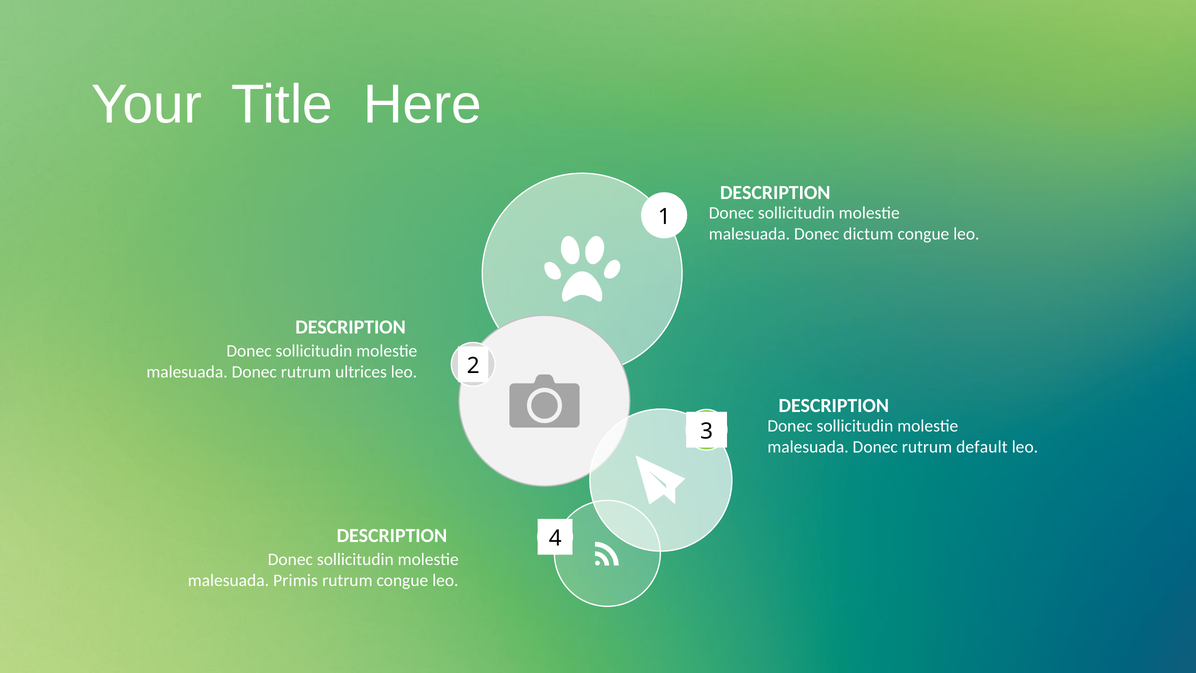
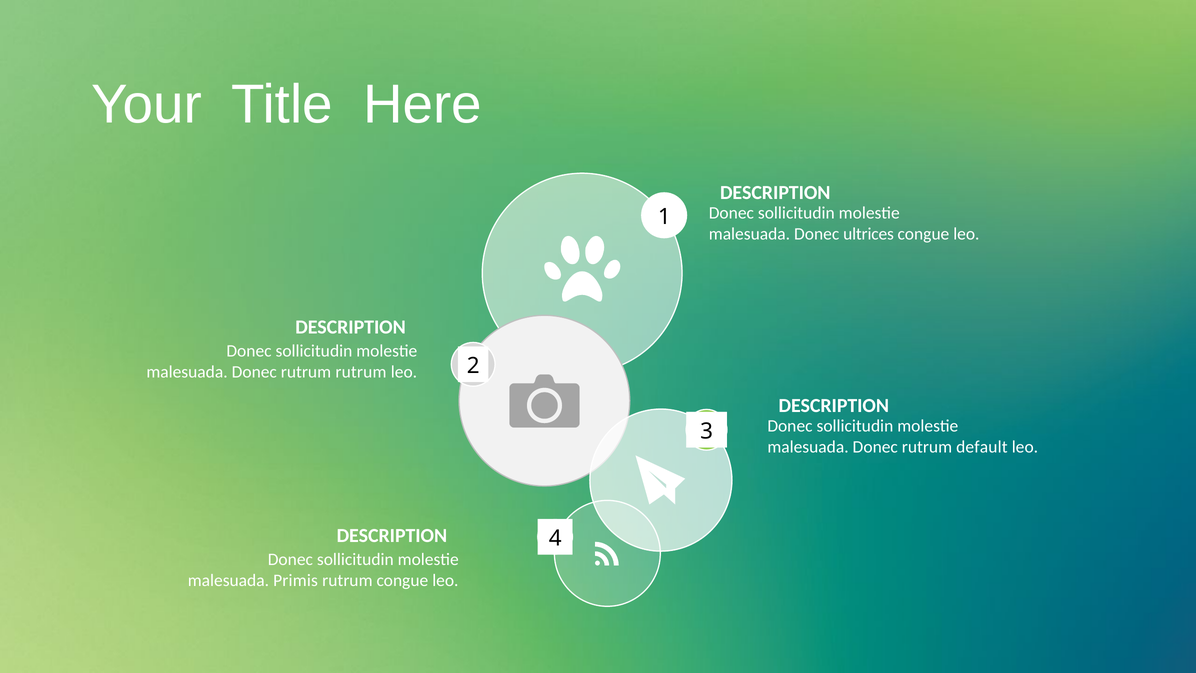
dictum: dictum -> ultrices (868, 234)
rutrum ultrices: ultrices -> rutrum (361, 372)
